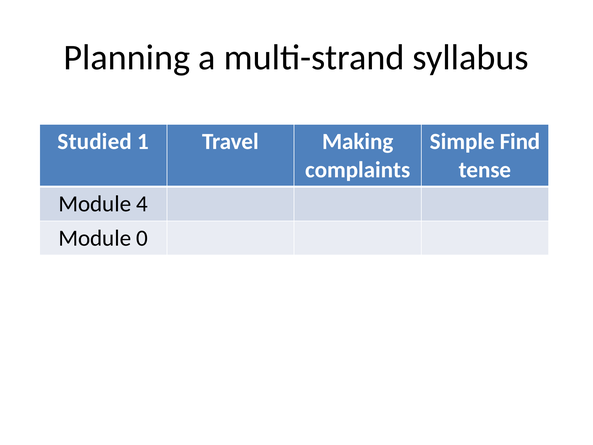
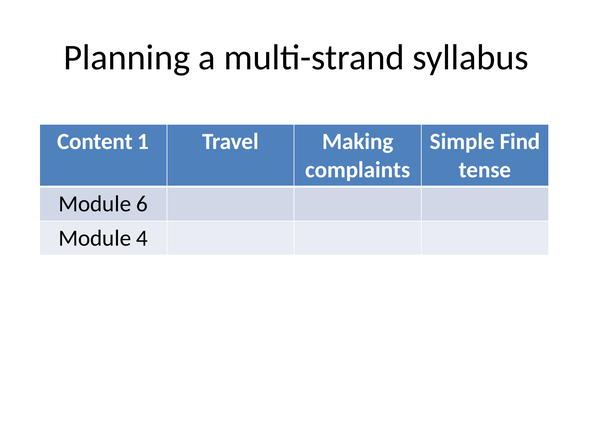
Studied: Studied -> Content (95, 142)
4: 4 -> 6 (142, 204)
0: 0 -> 4 (142, 238)
